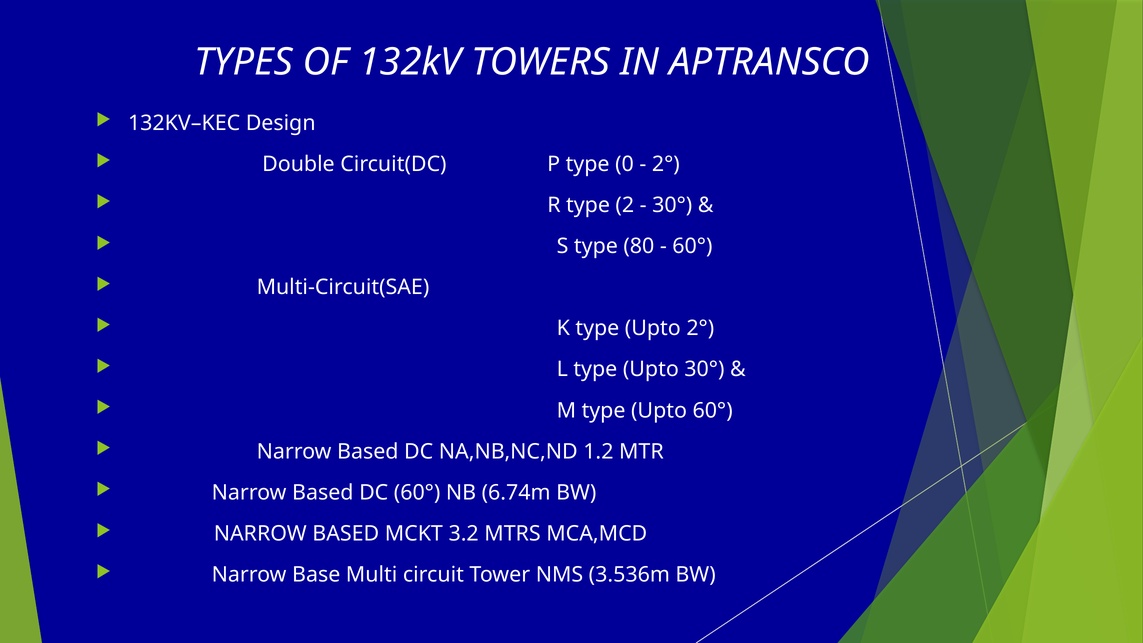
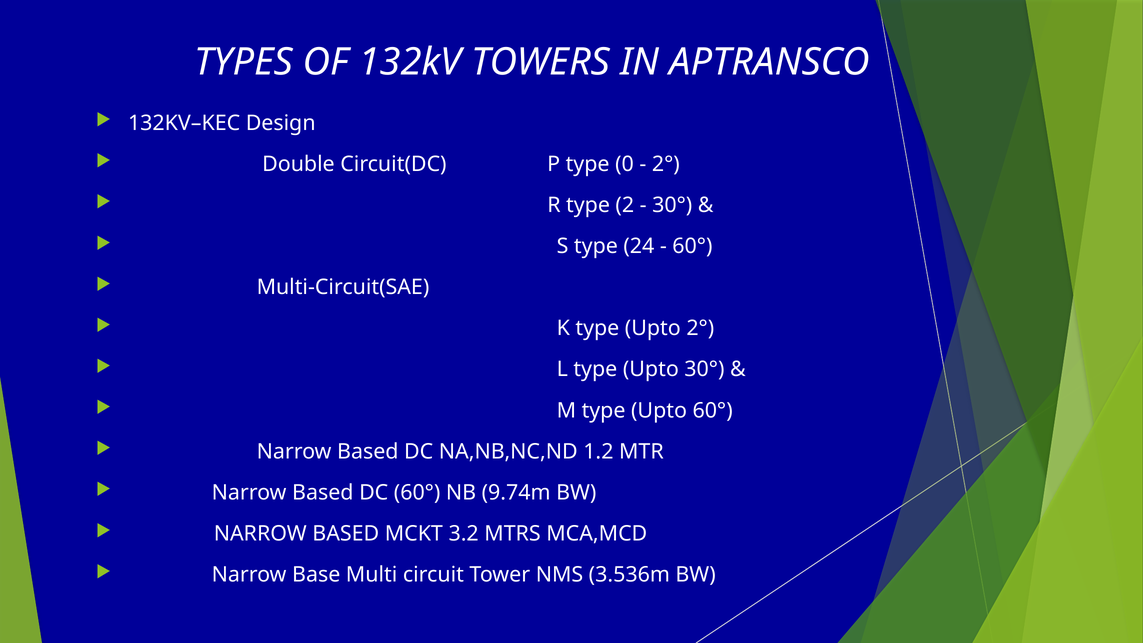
80: 80 -> 24 (639, 246)
6.74m: 6.74m -> 9.74m (516, 493)
